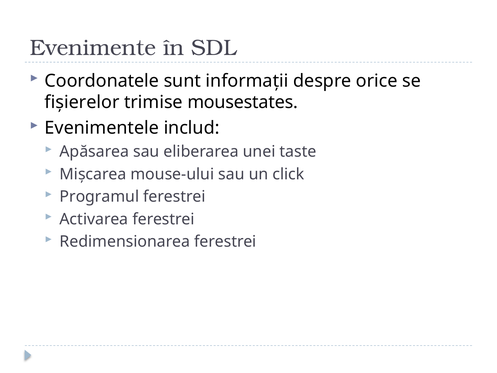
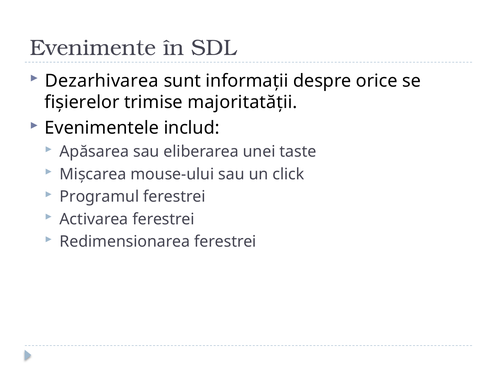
Coordonatele: Coordonatele -> Dezarhivarea (102, 81)
mousestates: mousestates -> majoritatăţii (242, 102)
